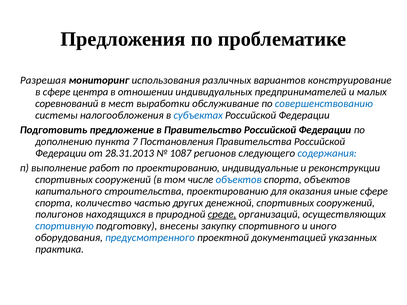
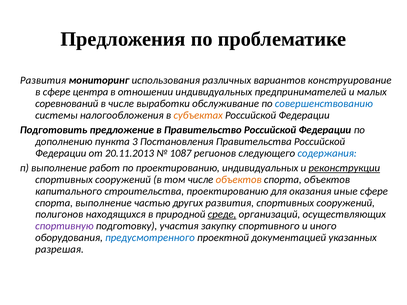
Разрешая: Разрешая -> Развития (43, 80)
в мест: мест -> числе (121, 104)
субъектах colour: blue -> orange (198, 115)
7: 7 -> 3 (135, 142)
28.31.2013: 28.31.2013 -> 20.11.2013 (130, 153)
проектированию индивидуальные: индивидуальные -> индивидуальных (260, 168)
реконструкции underline: none -> present (344, 168)
объектов colour: blue -> orange (239, 180)
спорта количество: количество -> выполнение (103, 203)
других денежной: денежной -> развития (230, 203)
спортивную colour: blue -> purple (64, 226)
внесены: внесены -> участия (179, 226)
практика: практика -> разрешая (59, 249)
